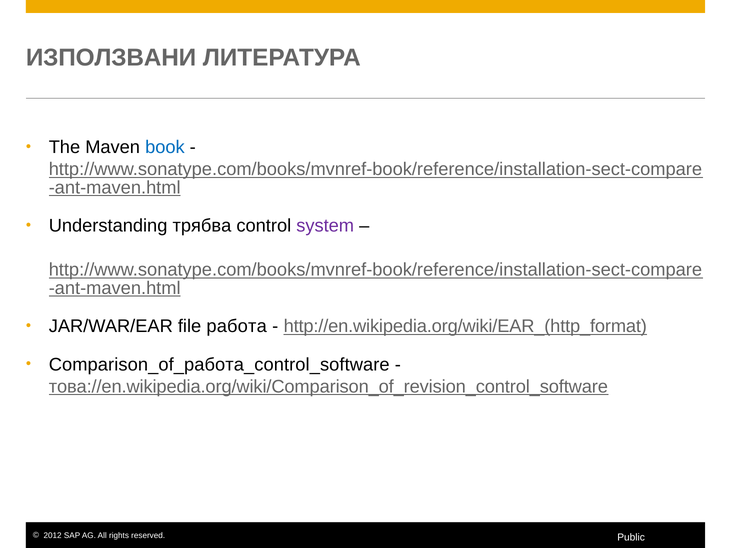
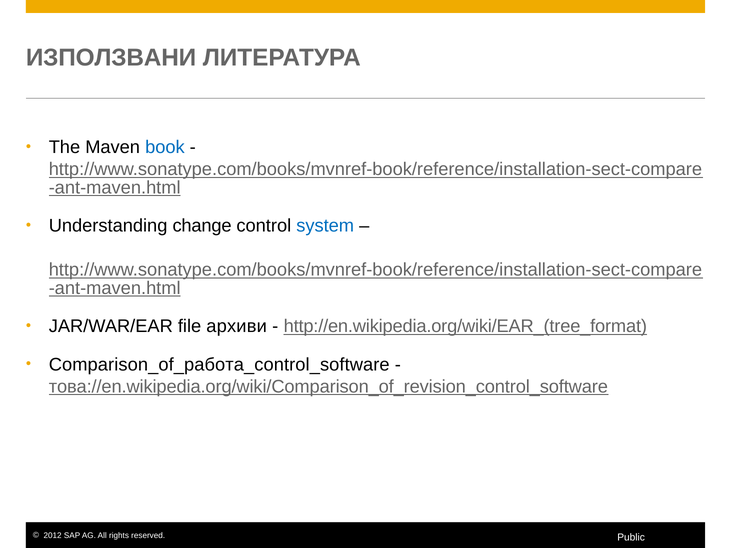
трябва: трябва -> change (202, 226)
system colour: purple -> blue (325, 226)
работа: работа -> архиви (237, 327)
http://en.wikipedia.org/wiki/EAR_(http_format: http://en.wikipedia.org/wiki/EAR_(http_format -> http://en.wikipedia.org/wiki/EAR_(tree_format (465, 327)
